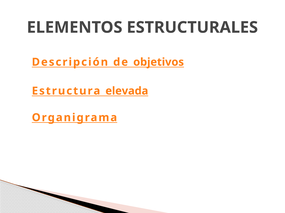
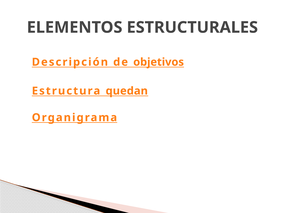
elevada: elevada -> quedan (127, 91)
